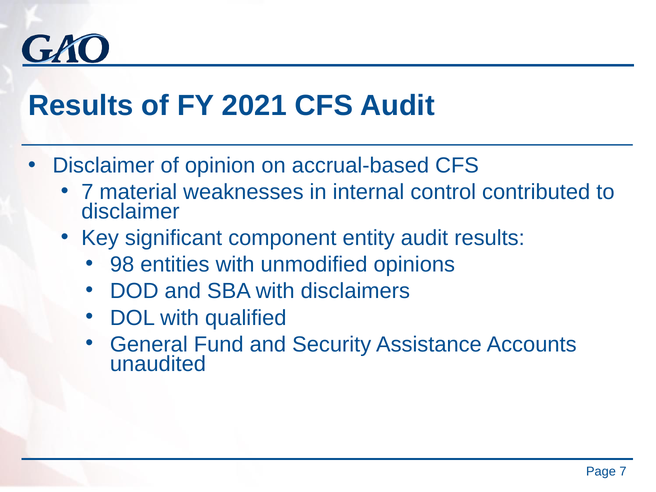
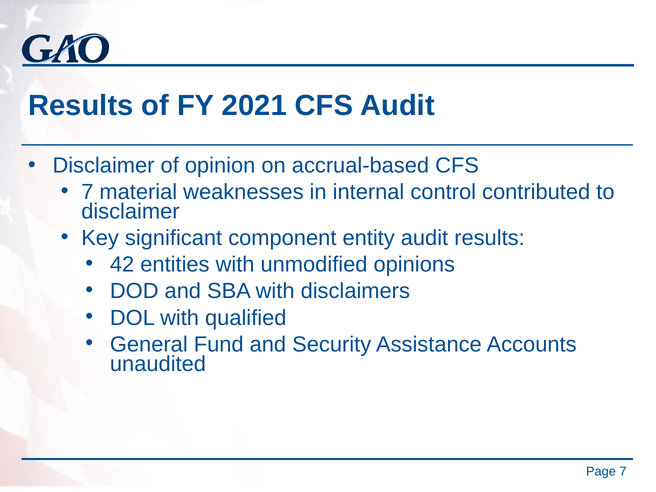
98: 98 -> 42 (122, 265)
